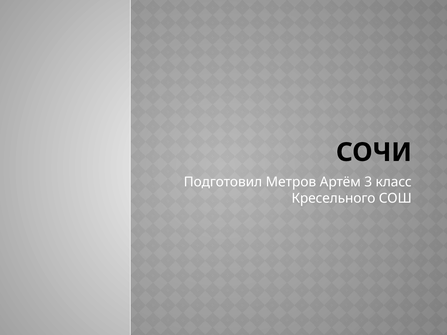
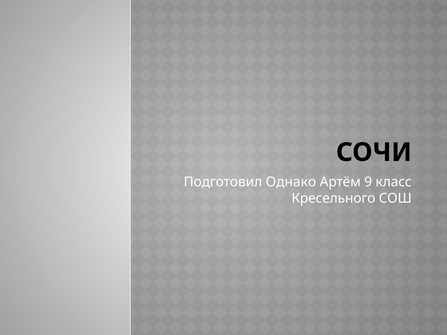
Метров: Метров -> Однако (291, 182)
3: 3 -> 9 (368, 182)
